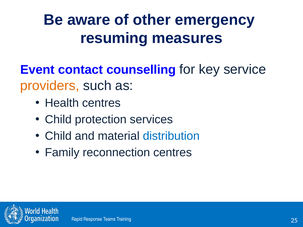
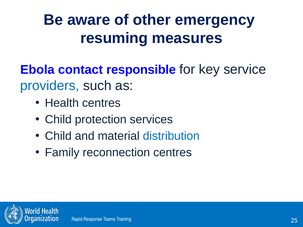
Event: Event -> Ebola (37, 70)
counselling: counselling -> responsible (141, 70)
providers colour: orange -> blue (50, 86)
